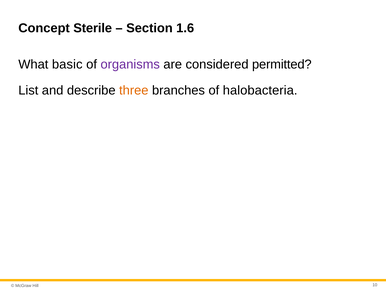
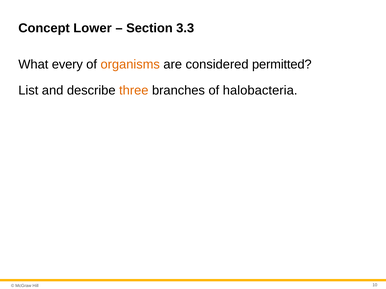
Sterile: Sterile -> Lower (93, 28)
1.6: 1.6 -> 3.3 (185, 28)
basic: basic -> every (67, 64)
organisms colour: purple -> orange (130, 64)
